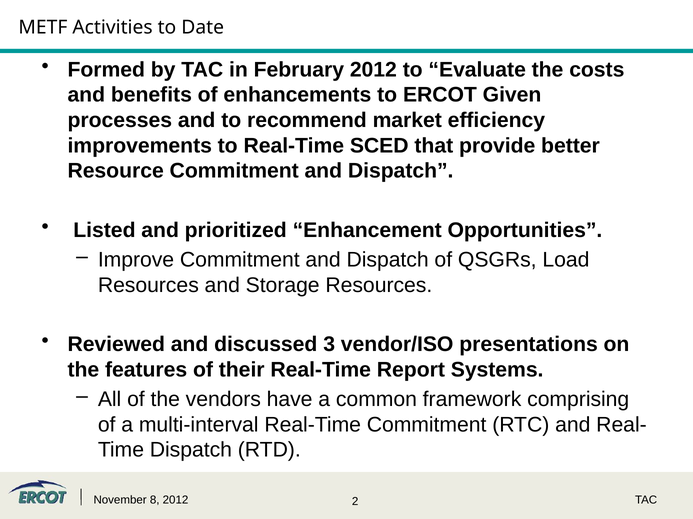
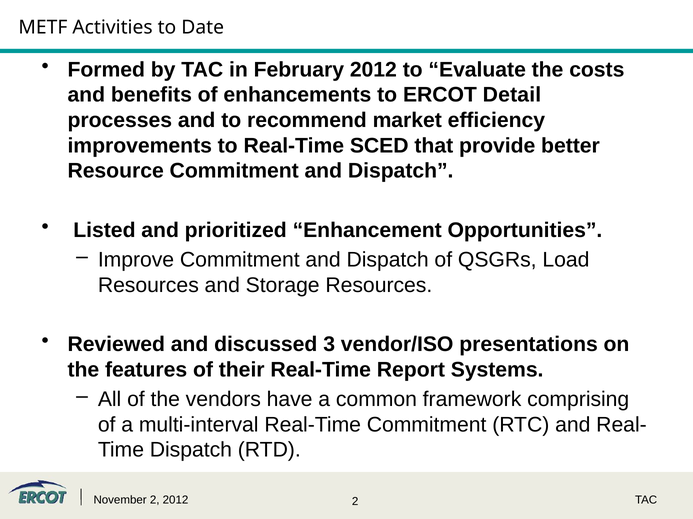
Given: Given -> Detail (512, 95)
November 8: 8 -> 2 (155, 501)
